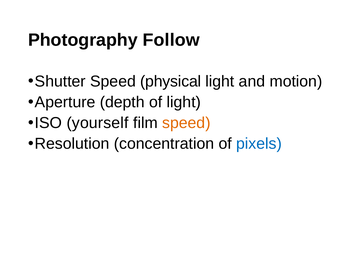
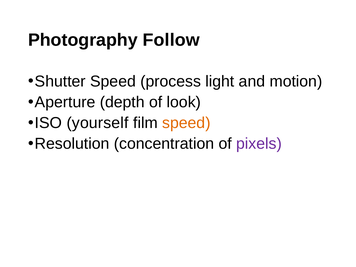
physical: physical -> process (171, 81)
of light: light -> look (184, 102)
pixels colour: blue -> purple (259, 144)
